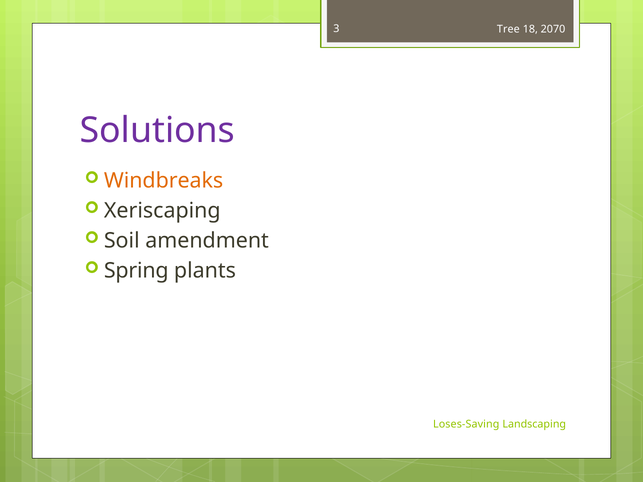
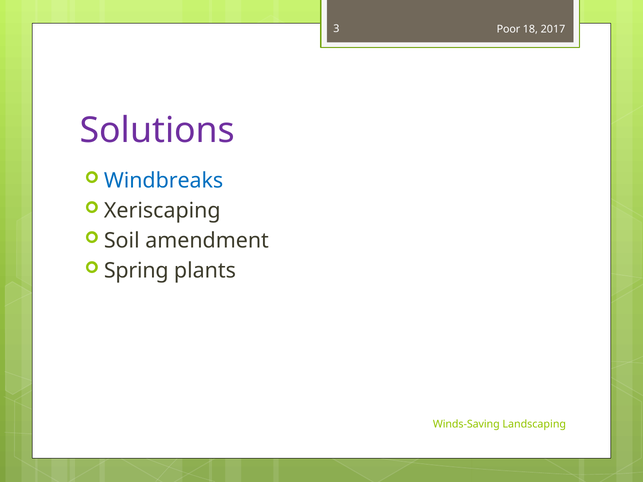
Tree: Tree -> Poor (508, 29)
2070: 2070 -> 2017 (553, 29)
Windbreaks colour: orange -> blue (164, 181)
Loses-Saving: Loses-Saving -> Winds-Saving (466, 424)
